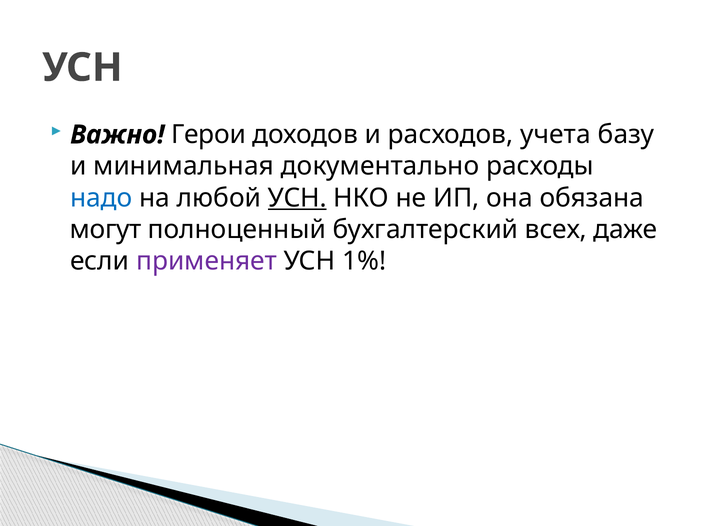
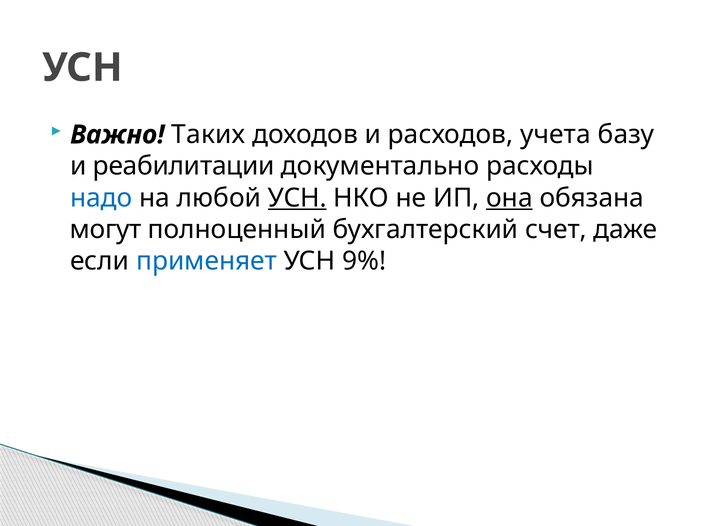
Герои: Герои -> Таких (208, 135)
минимальная: минимальная -> реабилитации (184, 166)
она underline: none -> present (509, 198)
всех: всех -> счет (556, 230)
применяет colour: purple -> blue (207, 261)
1%: 1% -> 9% (364, 261)
